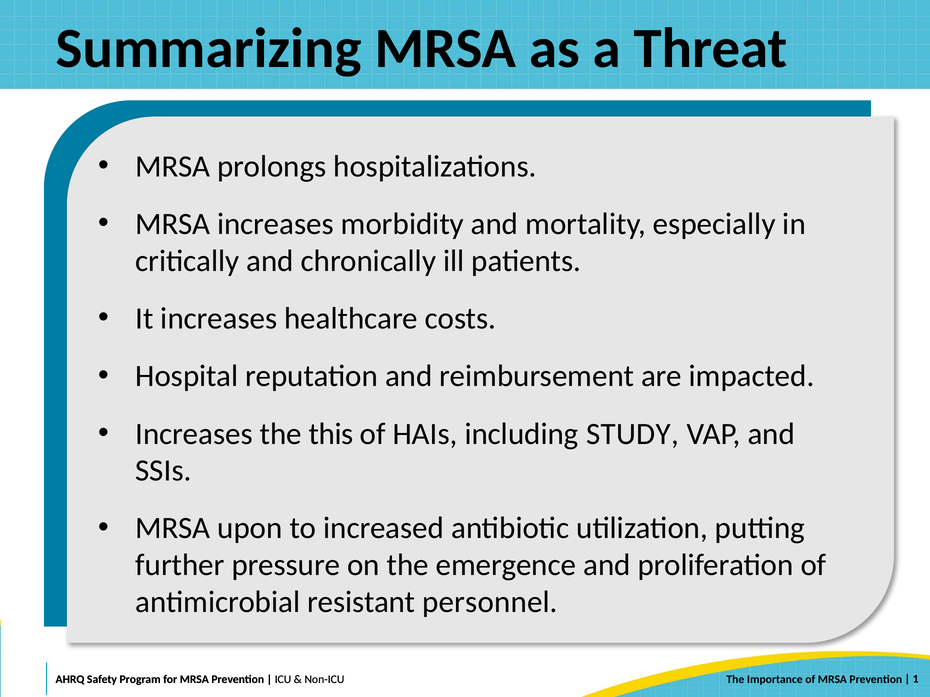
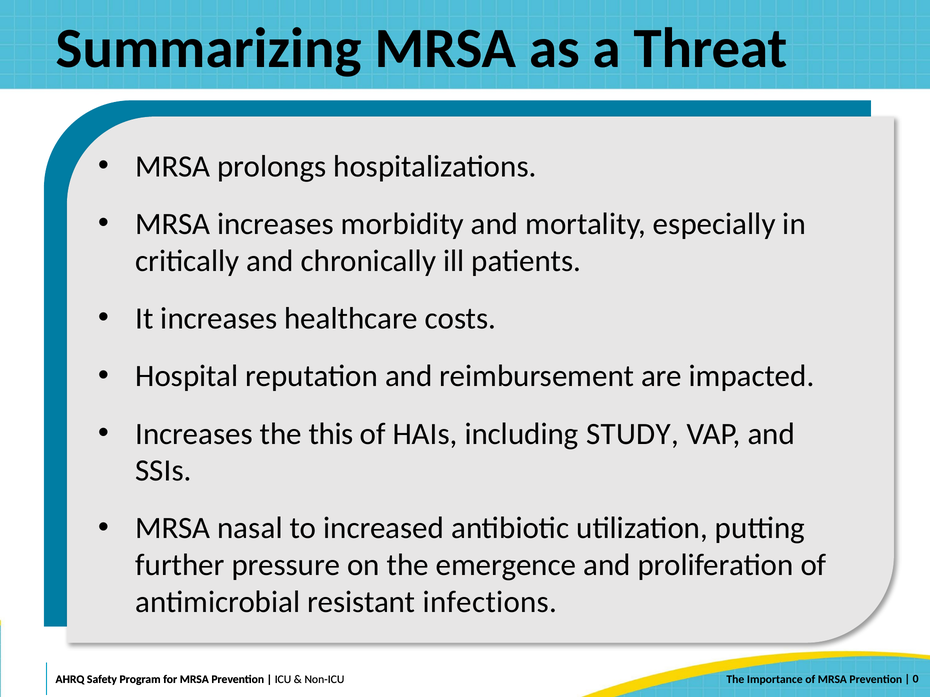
upon: upon -> nasal (250, 529)
personnel: personnel -> infections (490, 602)
1: 1 -> 0 (916, 680)
